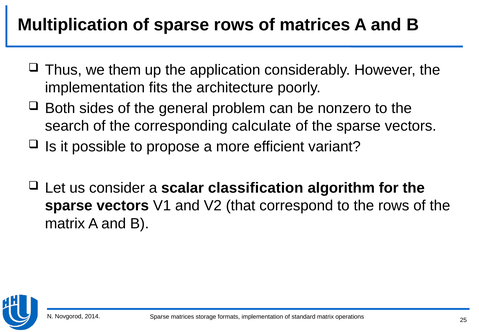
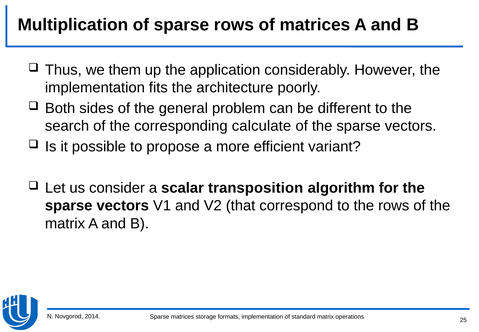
nonzero: nonzero -> different (344, 108)
classification: classification -> transposition (256, 188)
